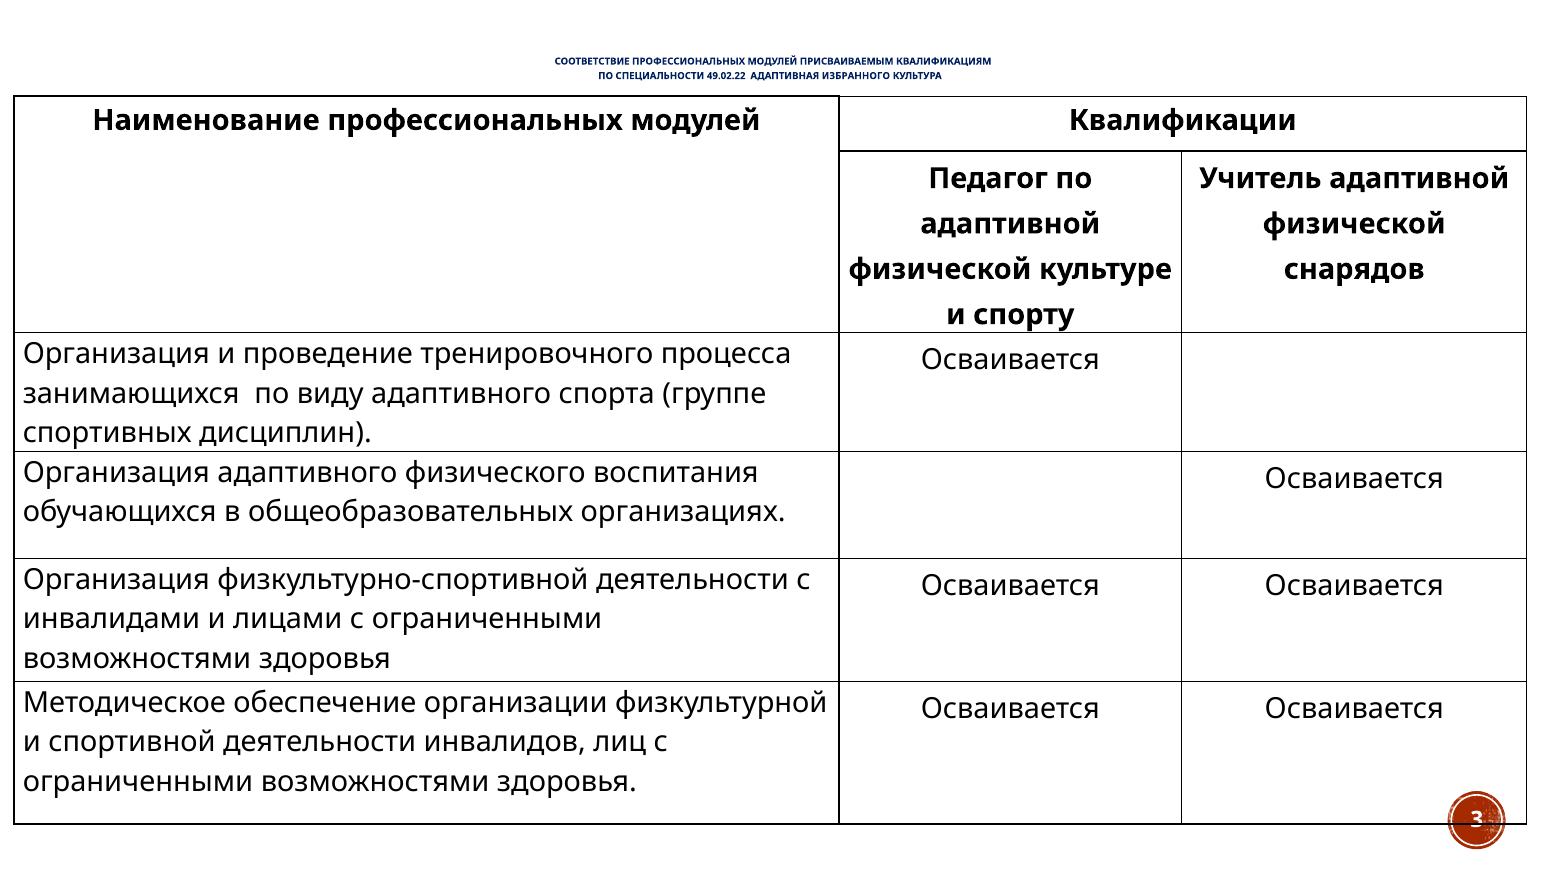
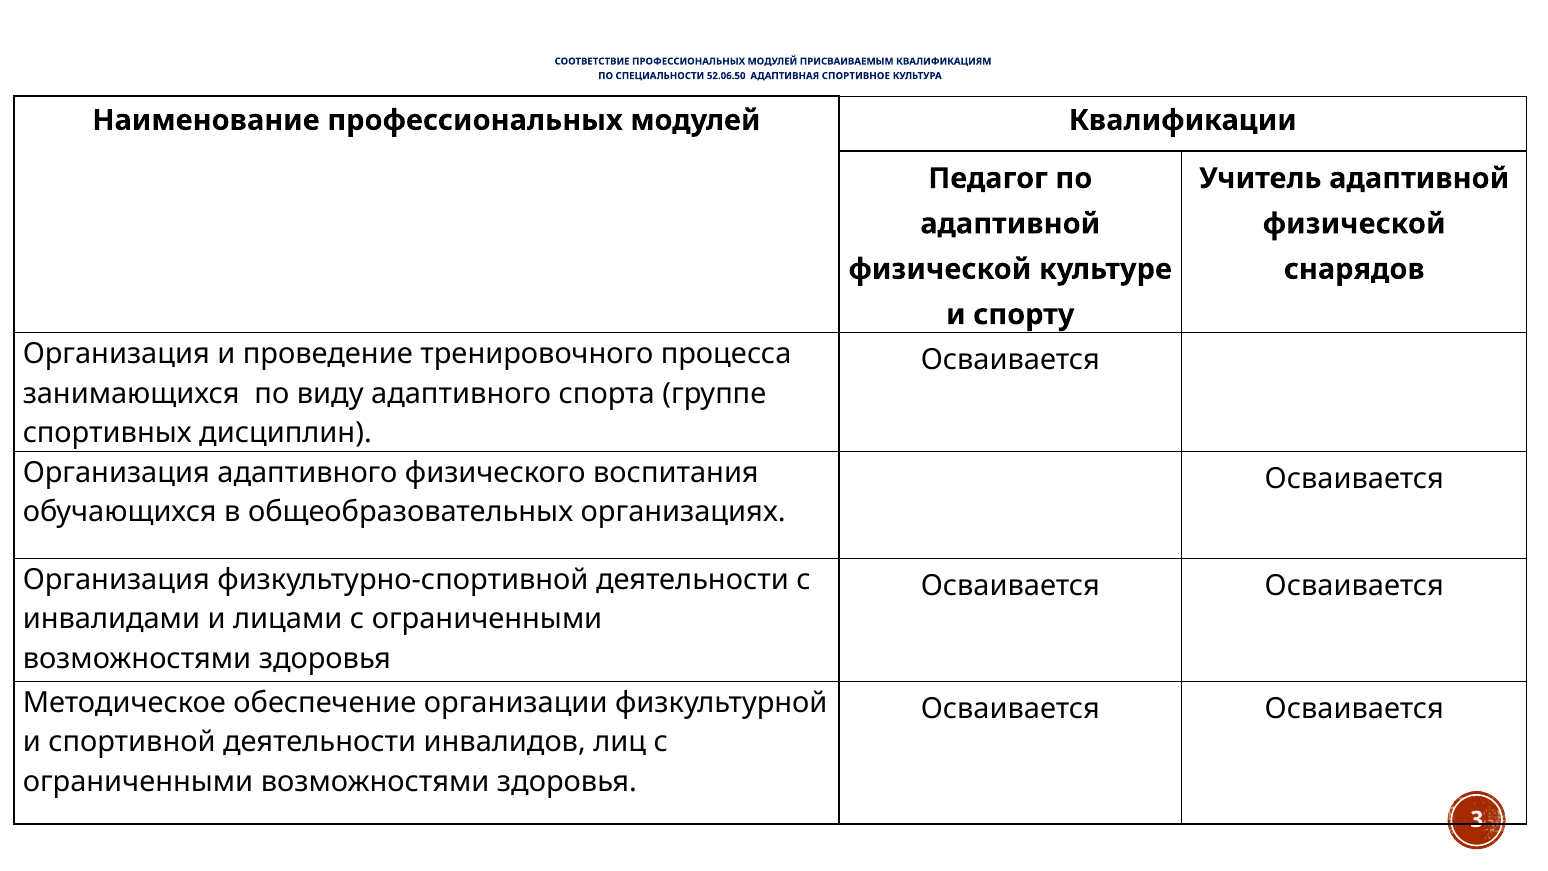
49.02.22: 49.02.22 -> 52.06.50 (726, 76)
ИЗБРАННОГО: ИЗБРАННОГО -> СПОРТИВНОЕ (856, 76)
